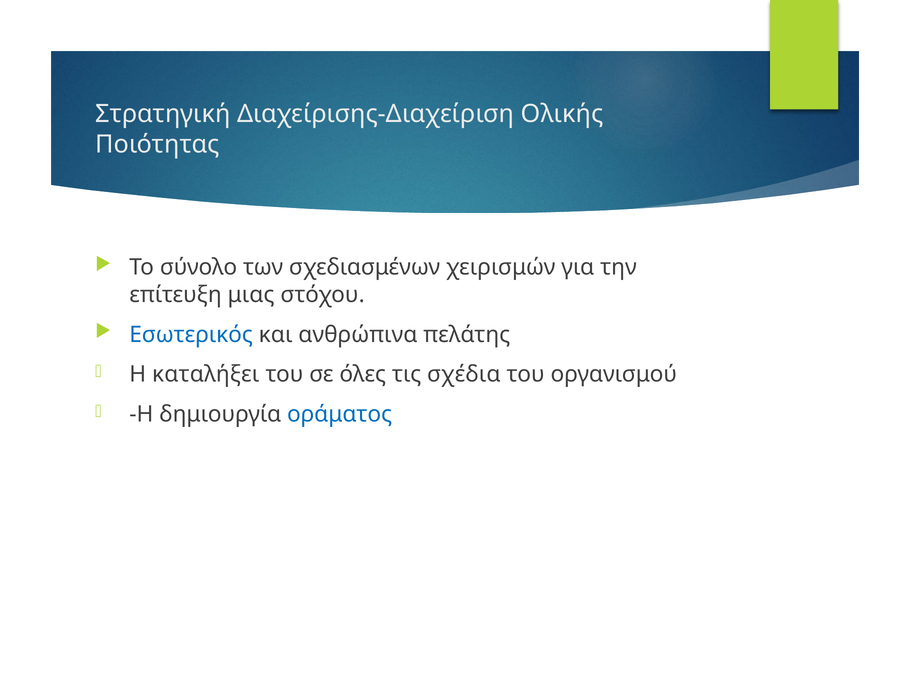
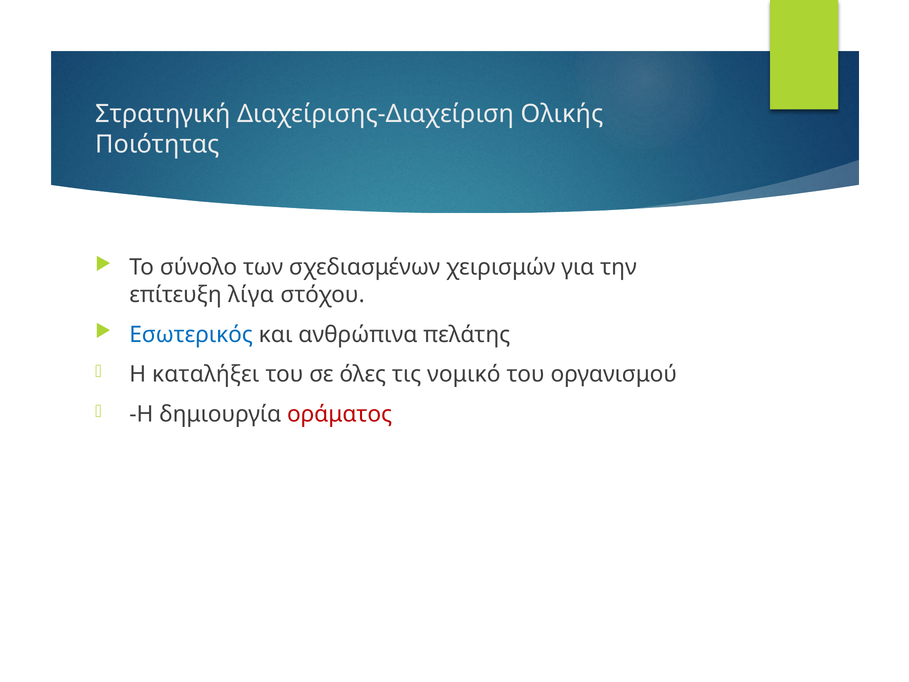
μιας: μιας -> λίγα (251, 294)
σχέδια: σχέδια -> νομικό (464, 374)
οράματος colour: blue -> red (340, 414)
